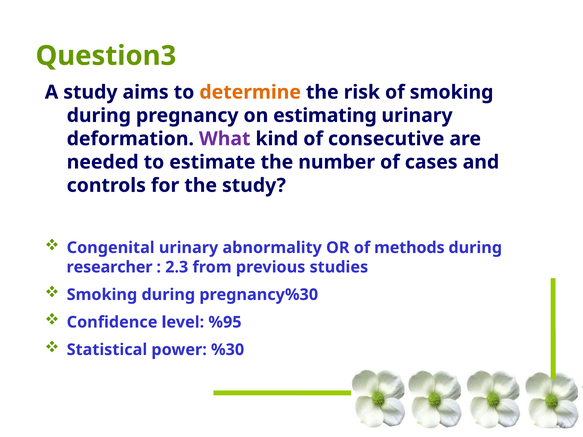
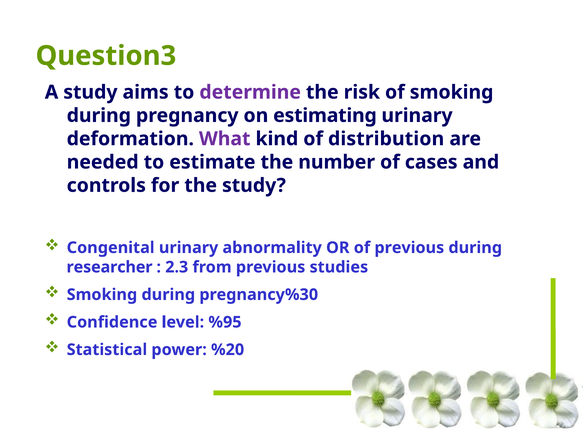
determine colour: orange -> purple (250, 92)
consecutive: consecutive -> distribution (386, 139)
of methods: methods -> previous (409, 248)
%30: %30 -> %20 (228, 350)
